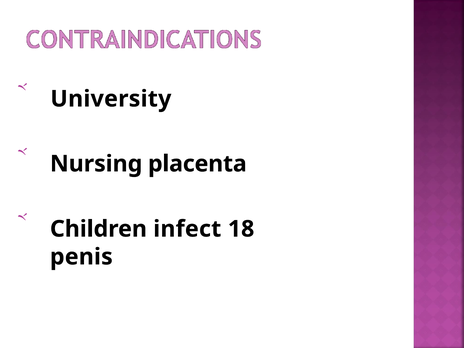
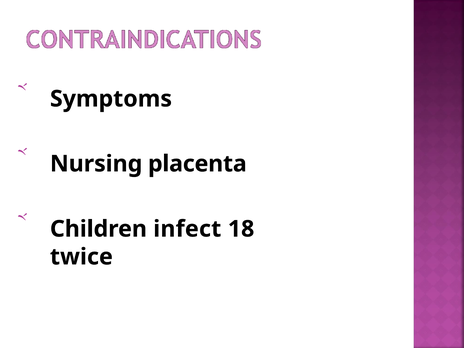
University: University -> Symptoms (111, 99)
penis: penis -> twice (81, 257)
